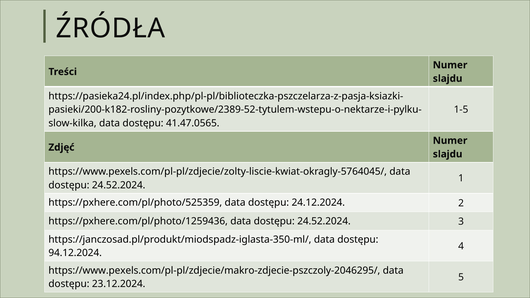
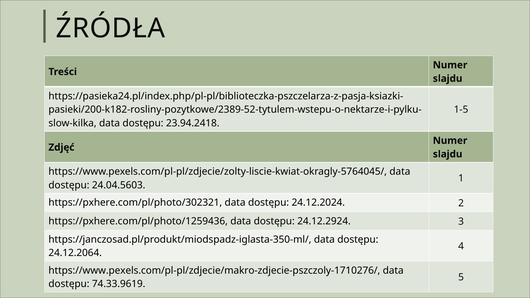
41.47.0565: 41.47.0565 -> 23.94.2418 (193, 123)
24.52.2024: 24.52.2024 -> 24.04.5603 (119, 185)
https://pxhere.com/pl/photo/525359: https://pxhere.com/pl/photo/525359 -> https://pxhere.com/pl/photo/302321 (135, 203)
https://pxhere.com/pl/photo/1259436 data dostępu 24.52.2024: 24.52.2024 -> 24.12.2924 (324, 221)
94.12.2024: 94.12.2024 -> 24.12.2064 (75, 253)
https://www.pexels.com/pl-pl/zdjecie/makro-zdjecie-pszczoly-2046295/: https://www.pexels.com/pl-pl/zdjecie/makro-zdjecie-pszczoly-2046295/ -> https://www.pexels.com/pl-pl/zdjecie/makro-zdjecie-pszczoly-1710276/ (214, 271)
23.12.2024: 23.12.2024 -> 74.33.9619 (119, 284)
